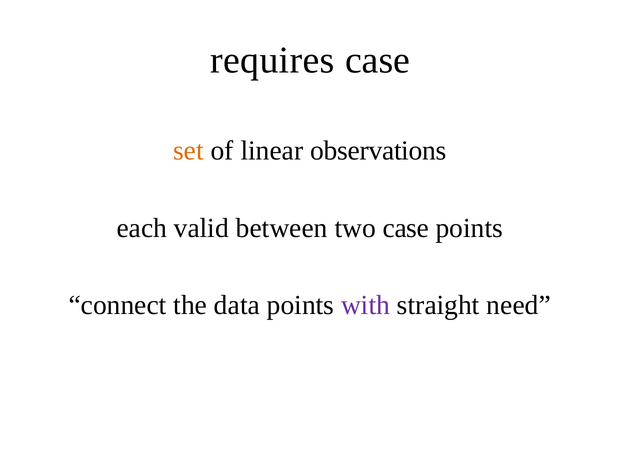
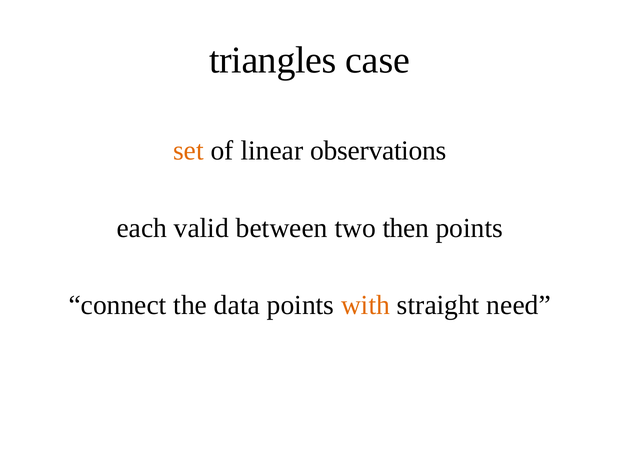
requires: requires -> triangles (273, 60)
two case: case -> then (406, 228)
with colour: purple -> orange (366, 305)
